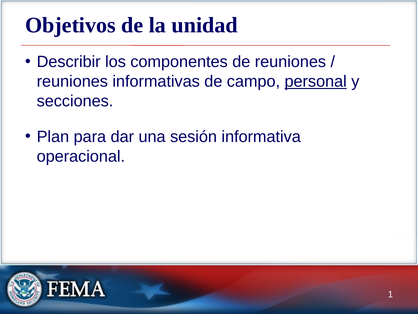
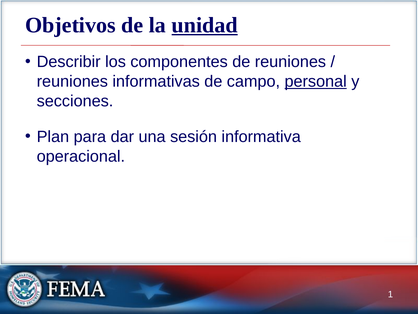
unidad underline: none -> present (205, 25)
